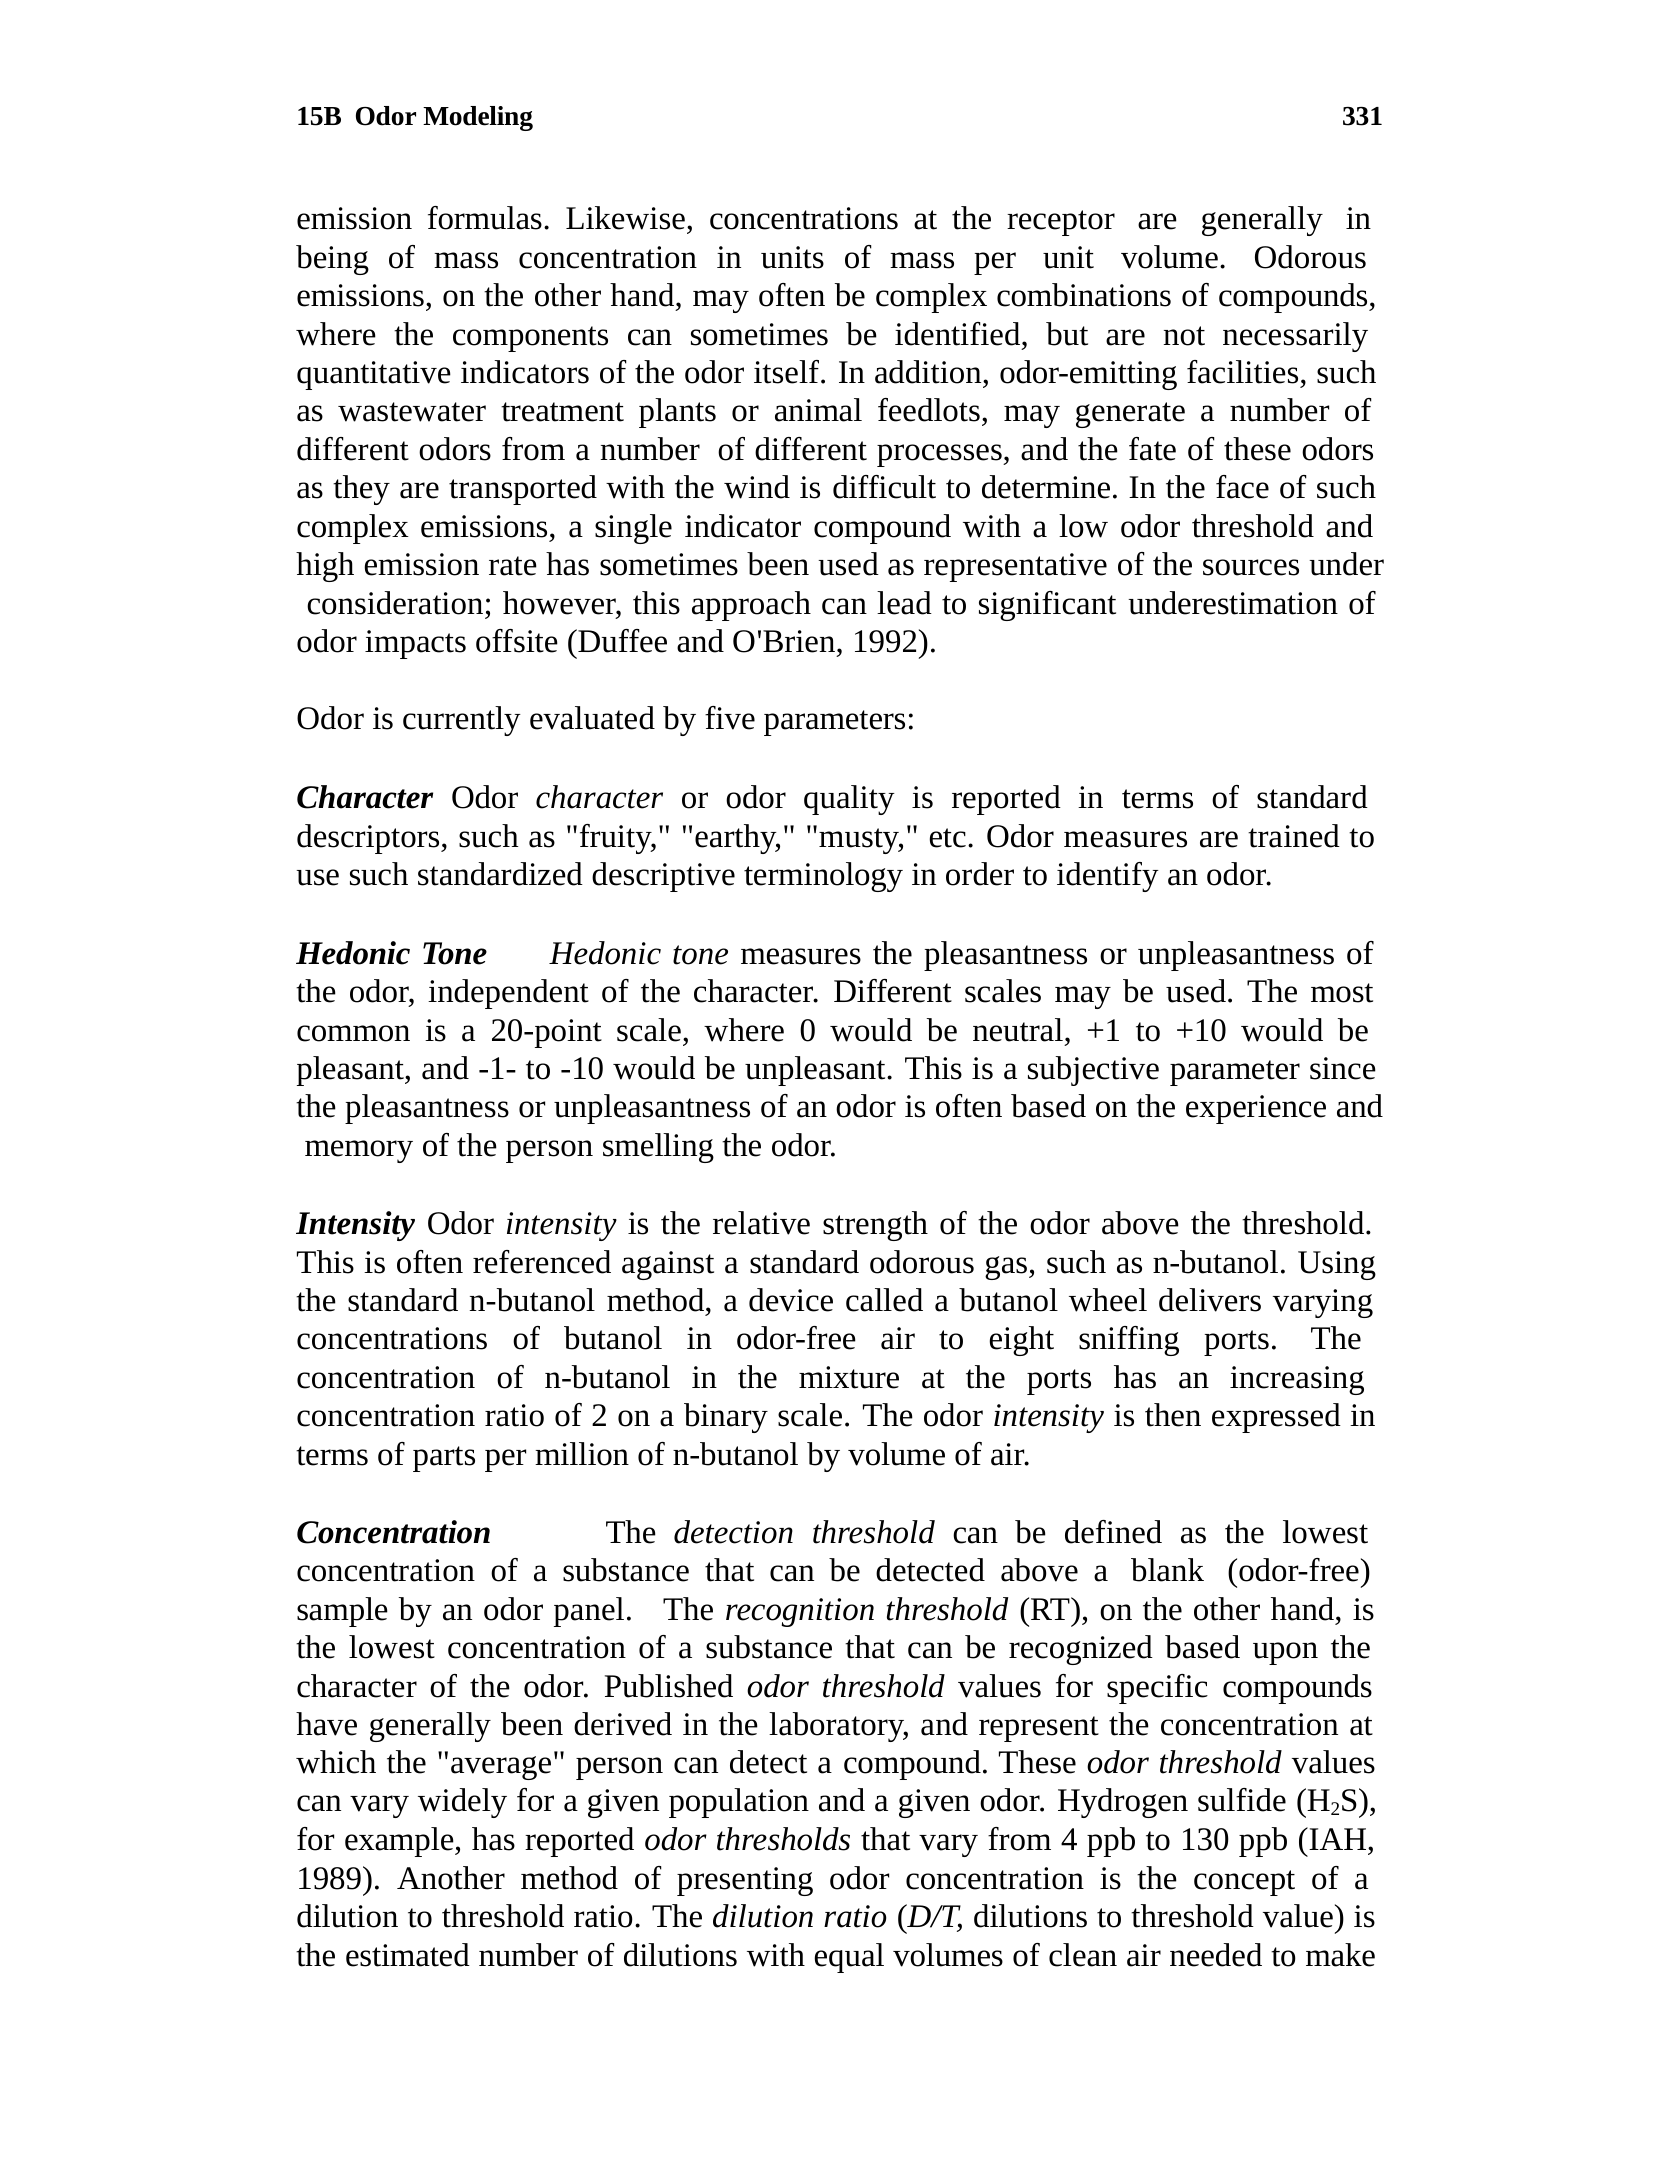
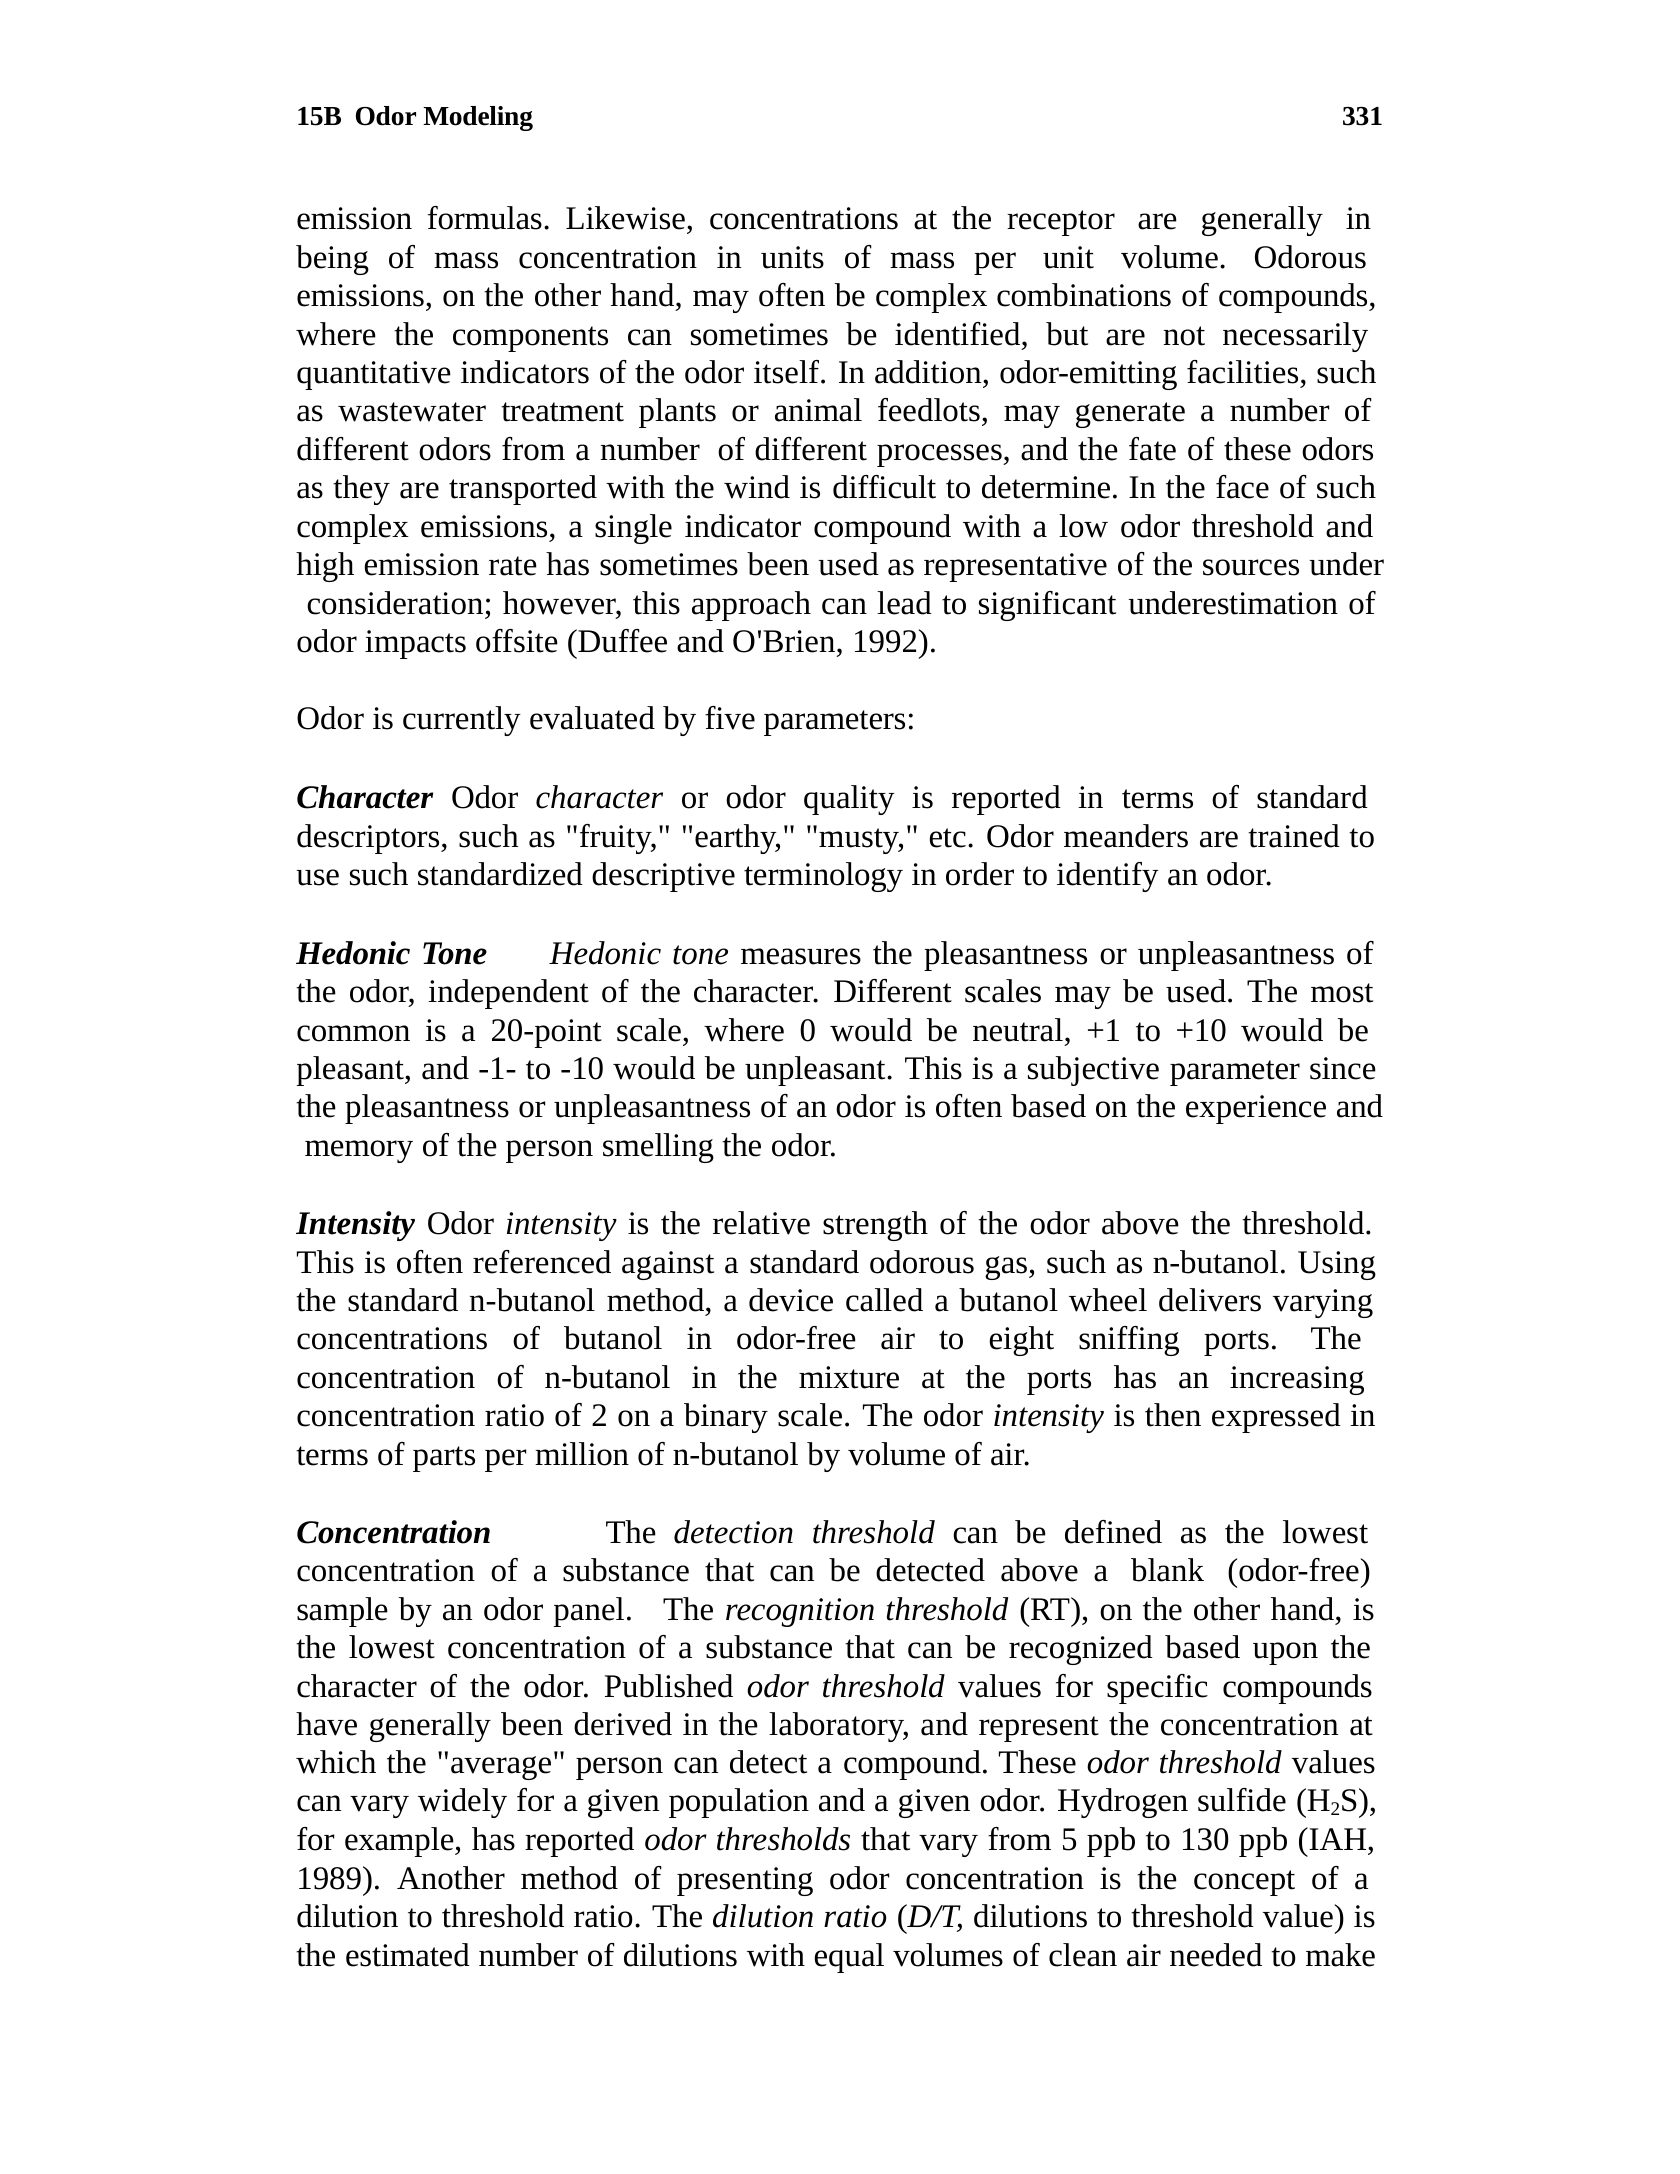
Odor measures: measures -> meanders (1126, 836)
4: 4 -> 5 (1069, 1840)
